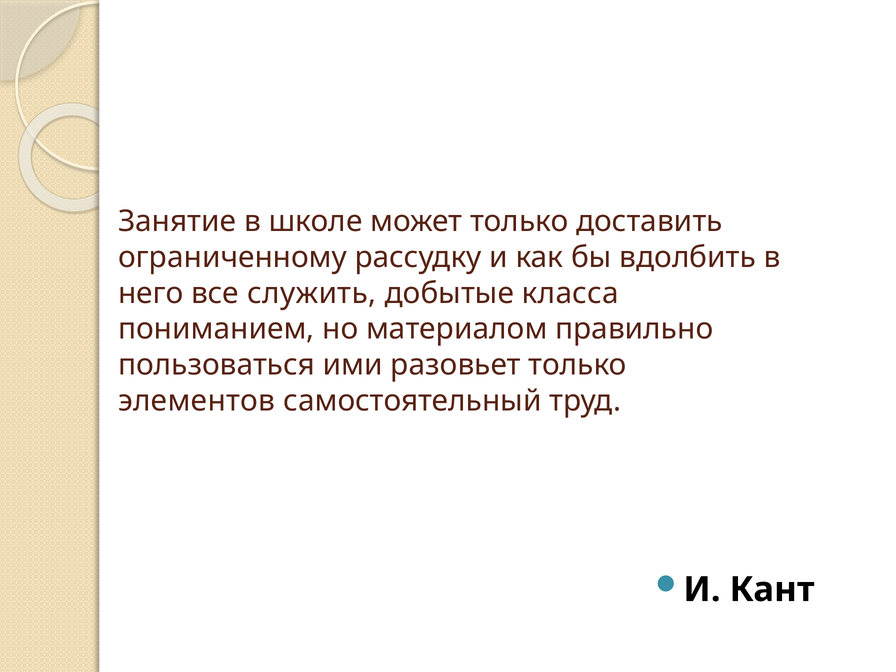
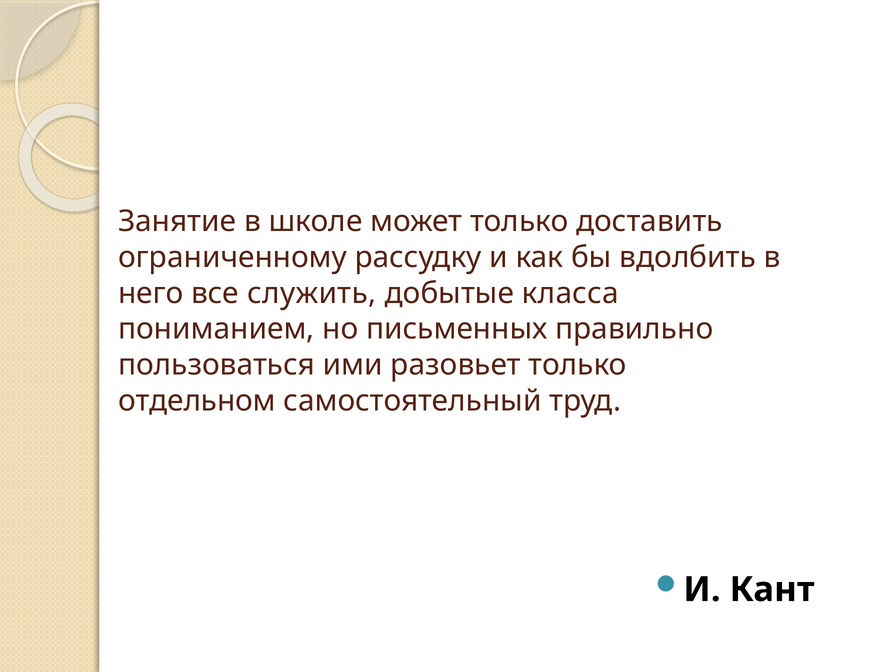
материалом: материалом -> письменных (457, 329)
элементов: элементов -> отдельном (197, 401)
